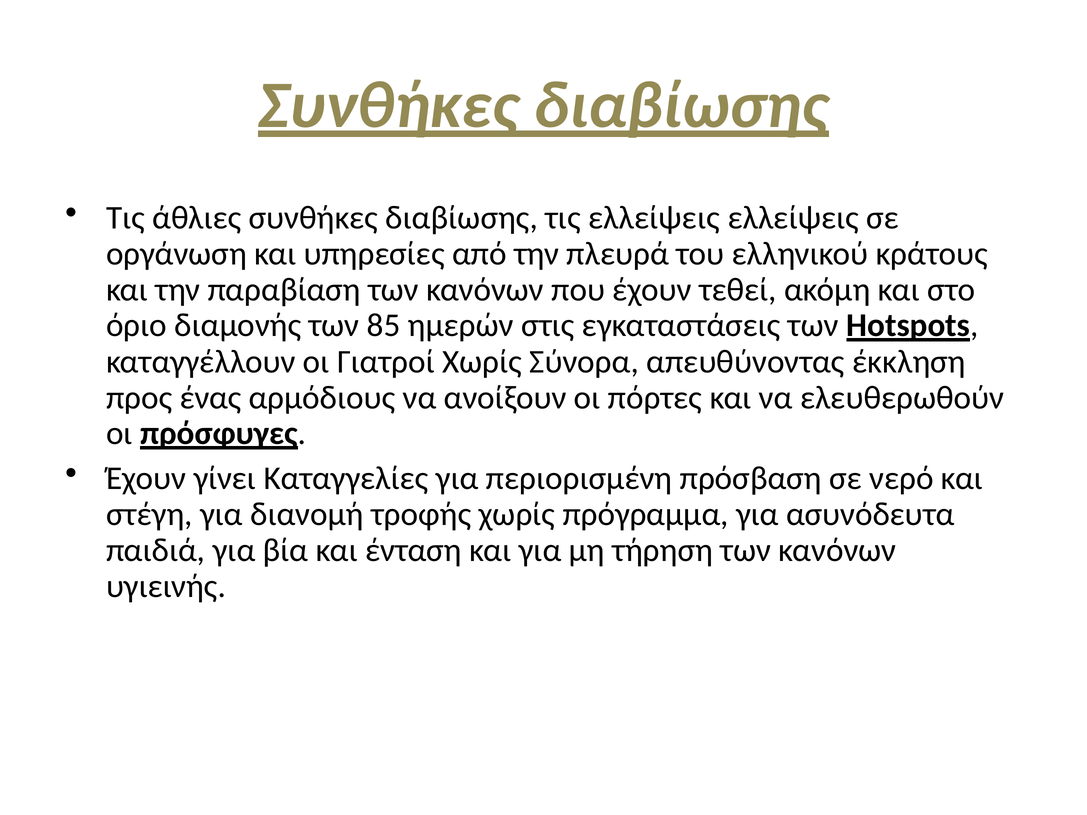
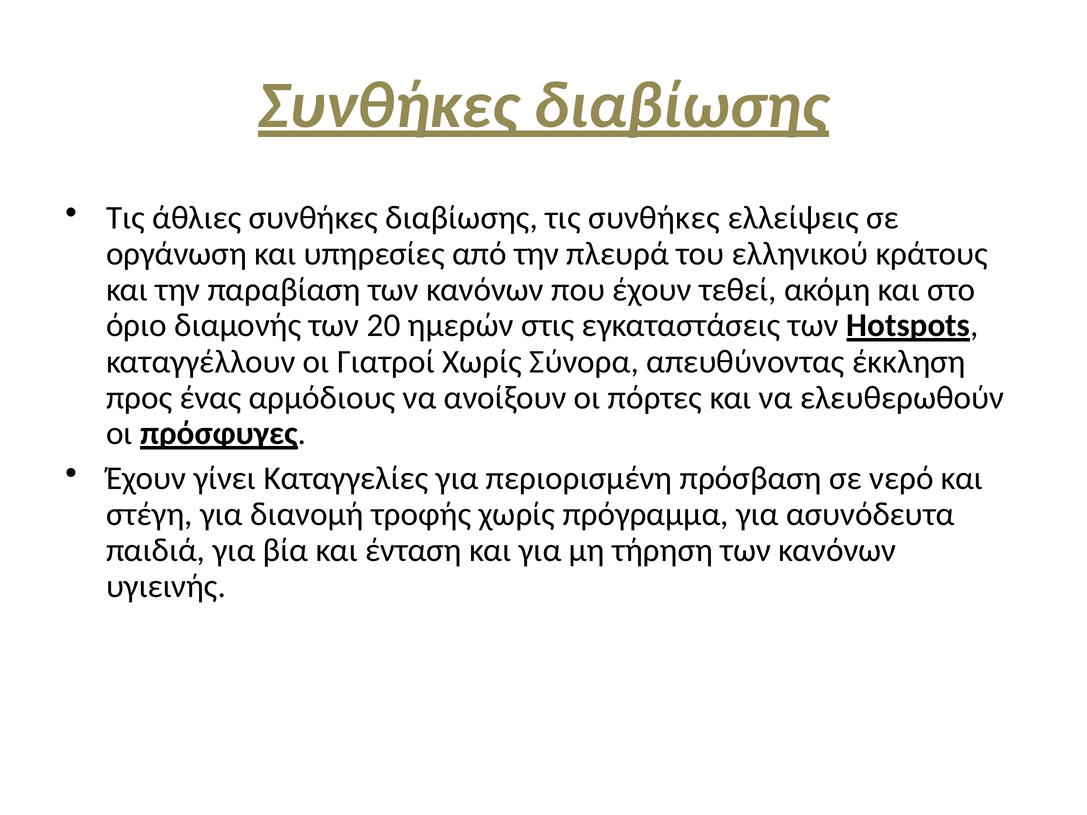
τις ελλείψεις: ελλείψεις -> συνθήκες (654, 218)
85: 85 -> 20 (384, 325)
